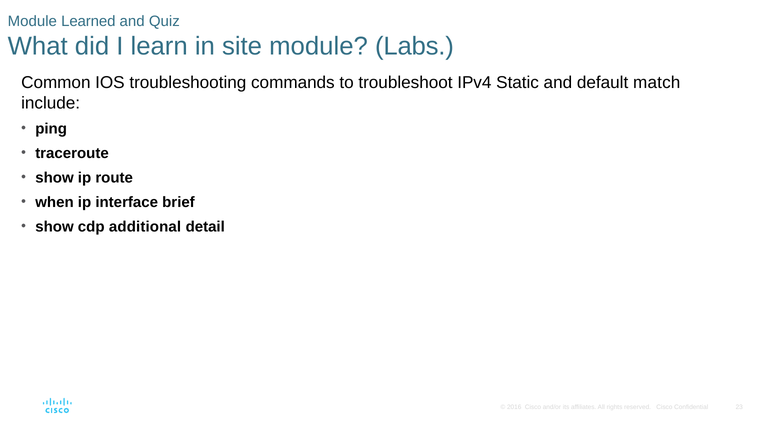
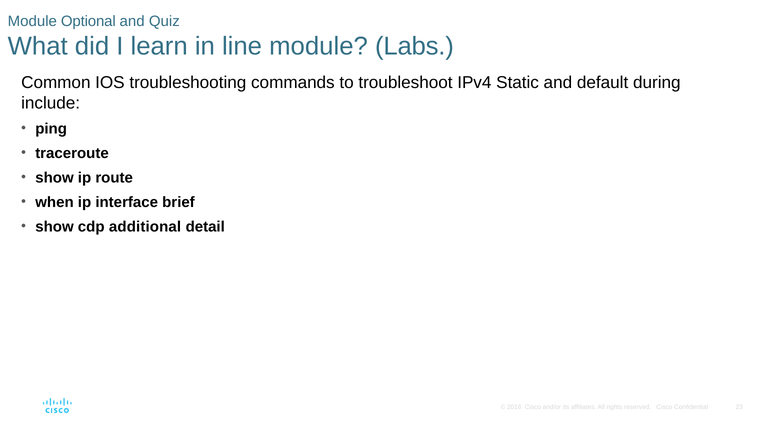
Learned: Learned -> Optional (88, 21)
site: site -> line (242, 46)
match: match -> during (657, 83)
